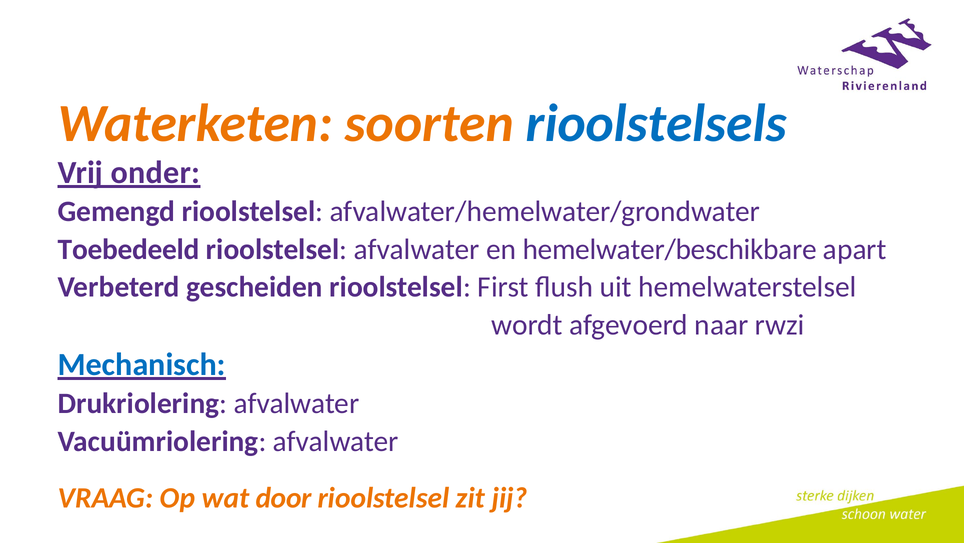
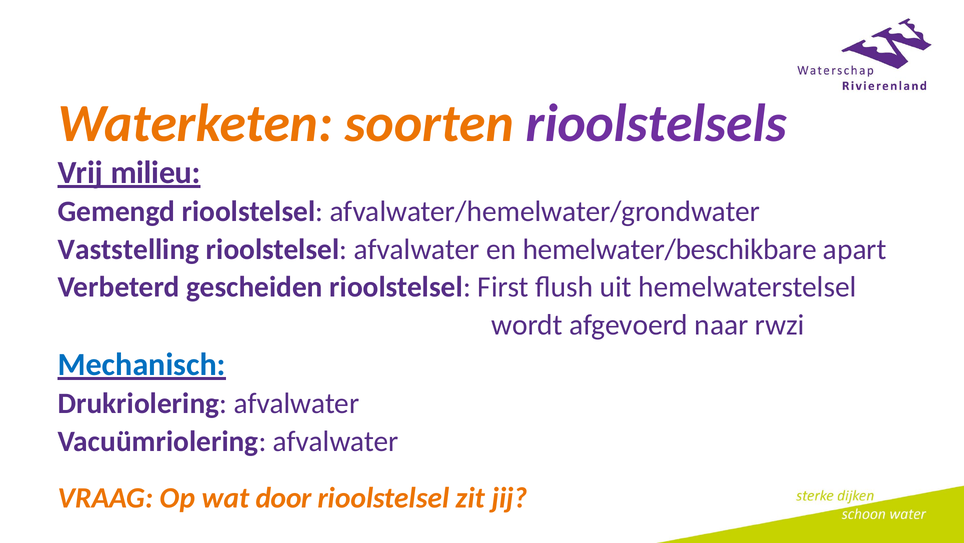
rioolstelsels colour: blue -> purple (656, 123)
onder: onder -> milieu (156, 172)
Toebedeeld: Toebedeeld -> Vaststelling (129, 249)
